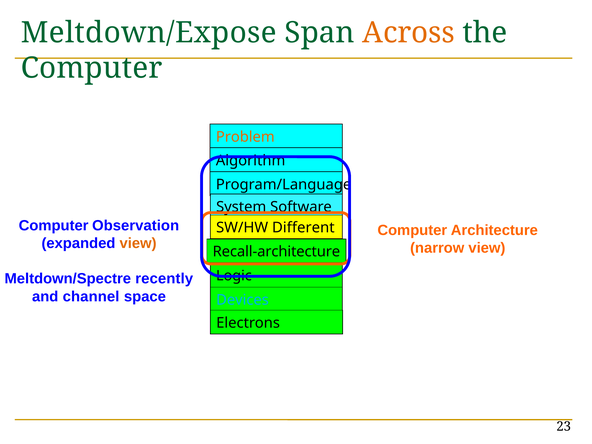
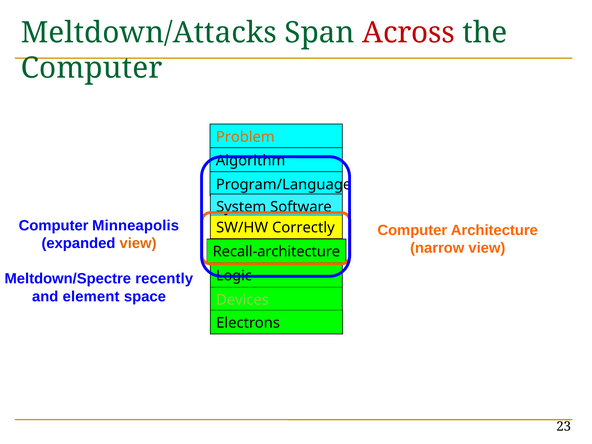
Meltdown/Expose: Meltdown/Expose -> Meltdown/Attacks (149, 33)
Across colour: orange -> red (409, 33)
Observation: Observation -> Minneapolis (136, 225)
Different: Different -> Correctly (303, 228)
channel: channel -> element (91, 296)
Devices colour: light blue -> light green (242, 300)
